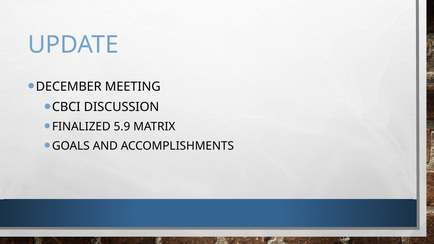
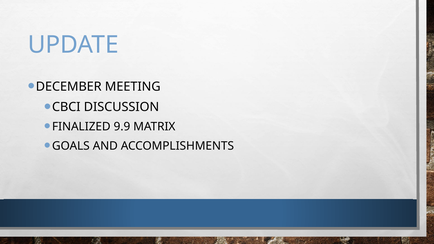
5.9: 5.9 -> 9.9 (122, 127)
